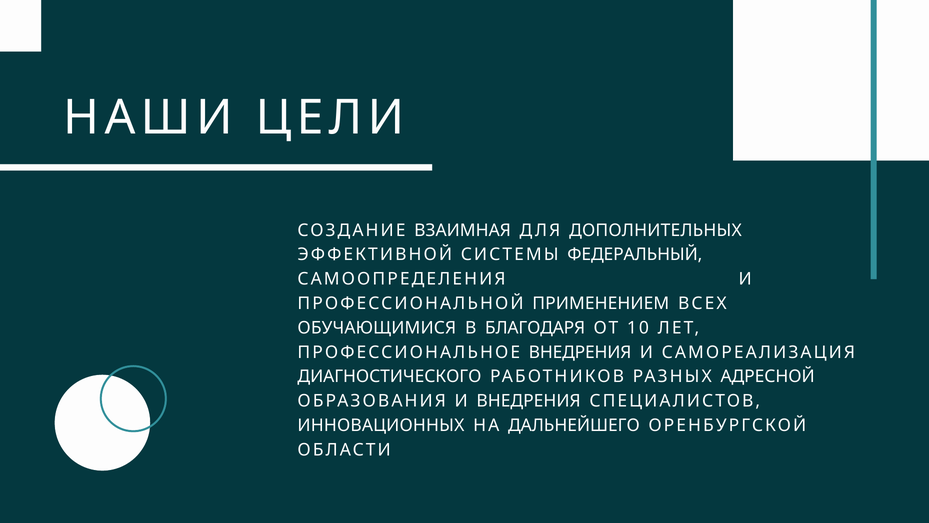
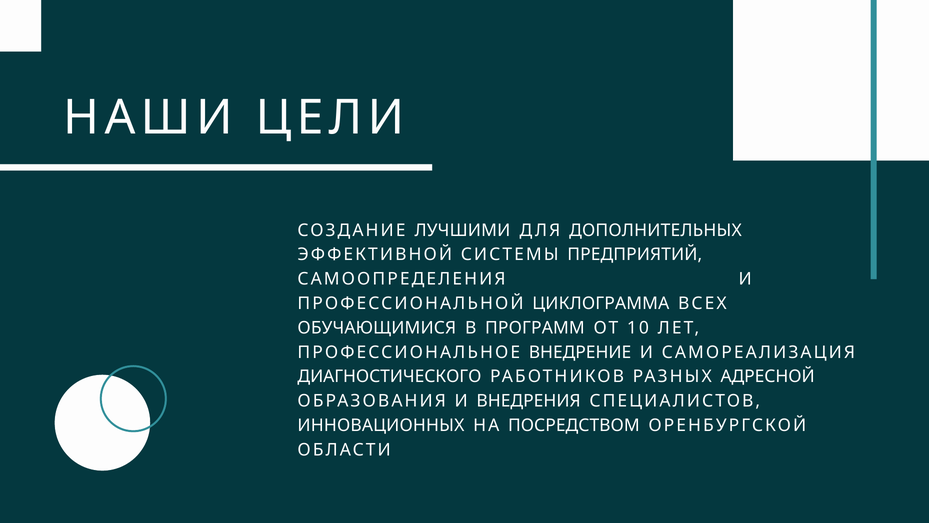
ВЗАИМНАЯ: ВЗАИМНАЯ -> ЛУЧШИМИ (462, 230)
ФЕДЕРАЛЬНЫЙ: ФЕДЕРАЛЬНЫЙ -> ПРЕДПРИЯТИЙ (635, 254)
ПРИМЕНЕНИЕМ: ПРИМЕНЕНИЕМ -> ЦИКЛОГРАММА (601, 303)
БЛАГОДАРЯ: БЛАГОДАРЯ -> ПРОГРАММ (535, 328)
ПРОФЕССИОНАЛЬНОЕ ВНЕДРЕНИЯ: ВНЕДРЕНИЯ -> ВНЕДРЕНИЕ (580, 352)
ДАЛЬНЕЙШЕГО: ДАЛЬНЕЙШЕГО -> ПОСРЕДСТВОМ (574, 425)
